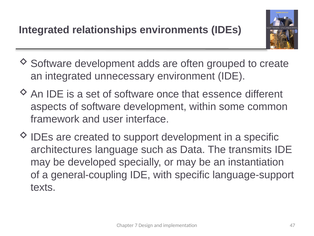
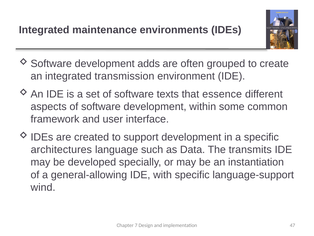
relationships: relationships -> maintenance (105, 30)
unnecessary: unnecessary -> transmission (124, 76)
once: once -> texts (168, 94)
general-coupling: general-coupling -> general-allowing (89, 174)
texts: texts -> wind (43, 187)
